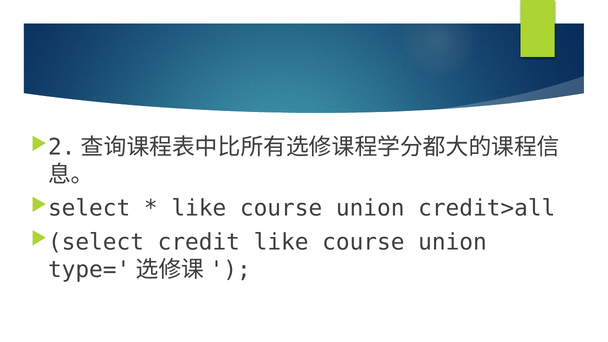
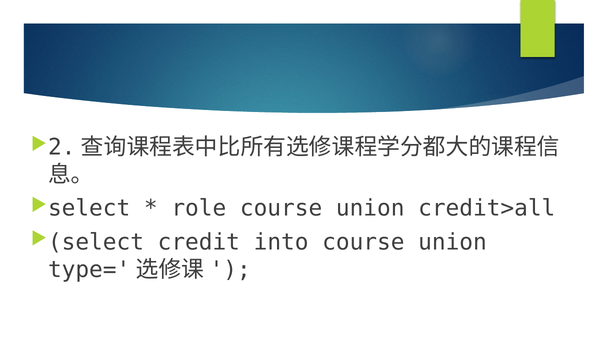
like: like -> role (199, 208)
credit like: like -> into (281, 242)
